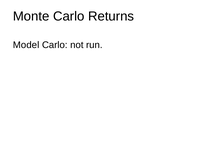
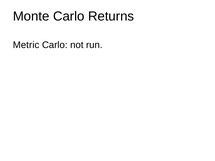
Model: Model -> Metric (26, 45)
